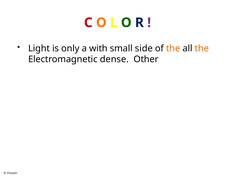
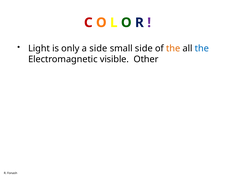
a with: with -> side (98, 48)
the colour: orange -> blue (202, 48)
dense: dense -> visible (114, 59)
